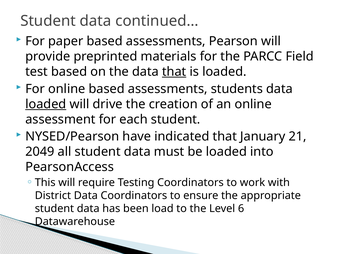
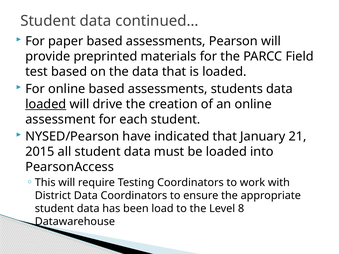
that underline: present -> none (174, 72)
2049: 2049 -> 2015 (40, 152)
6: 6 -> 8 (241, 209)
